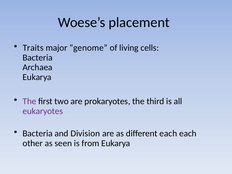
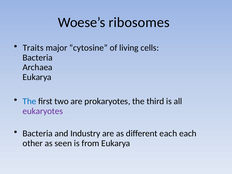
placement: placement -> ribosomes (139, 22)
genome: genome -> cytosine (89, 48)
The colour: purple -> blue (29, 101)
Division: Division -> Industry (85, 134)
